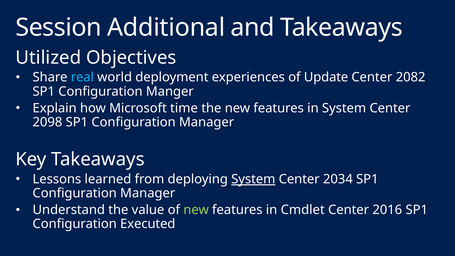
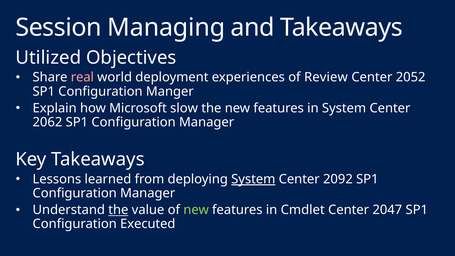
Additional: Additional -> Managing (166, 28)
real colour: light blue -> pink (82, 77)
Update: Update -> Review (326, 77)
2082: 2082 -> 2052 (411, 77)
time: time -> slow (184, 108)
2098: 2098 -> 2062 (47, 122)
2034: 2034 -> 2092 (338, 179)
the underline: none -> present (118, 210)
2016: 2016 -> 2047 (387, 210)
